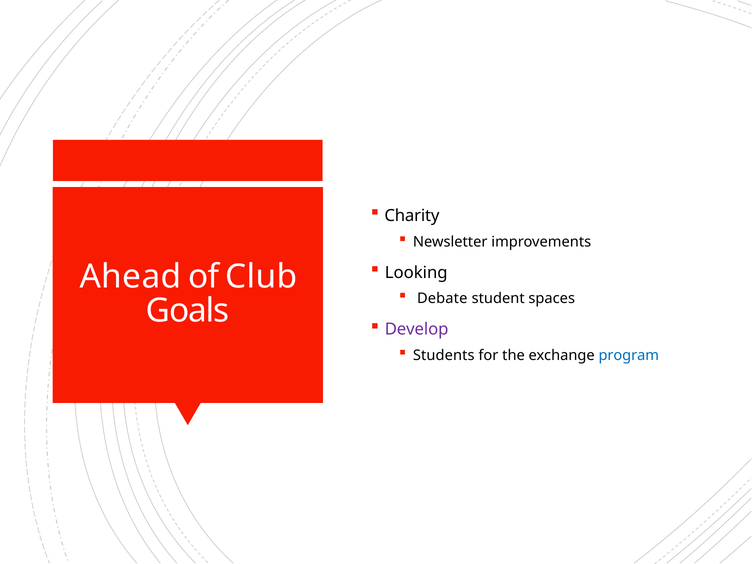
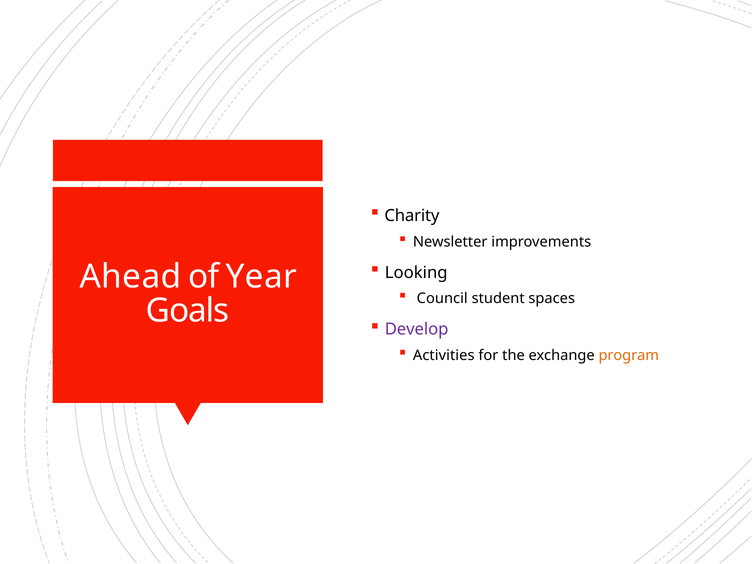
Club: Club -> Year (261, 277)
Debate: Debate -> Council (442, 299)
Students: Students -> Activities (444, 355)
program colour: blue -> orange (629, 355)
